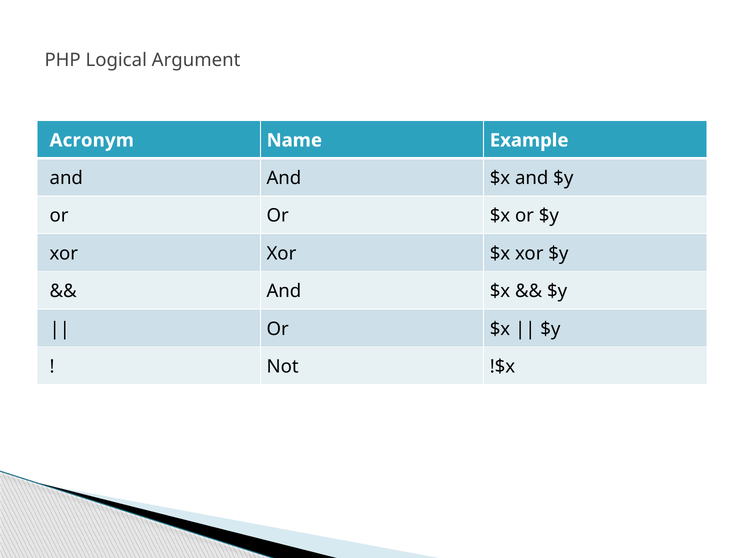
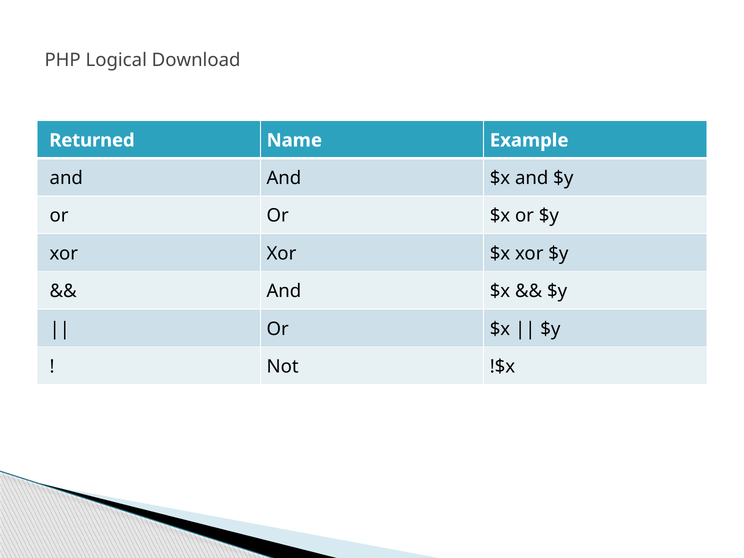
Argument: Argument -> Download (196, 60)
Acronym: Acronym -> Returned (92, 140)
